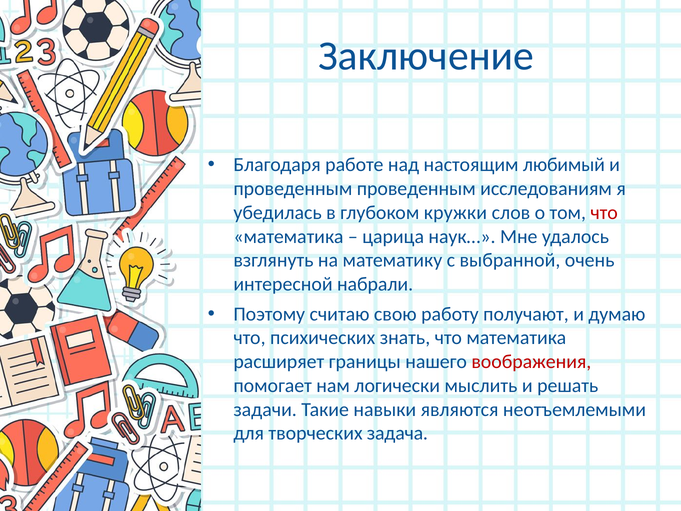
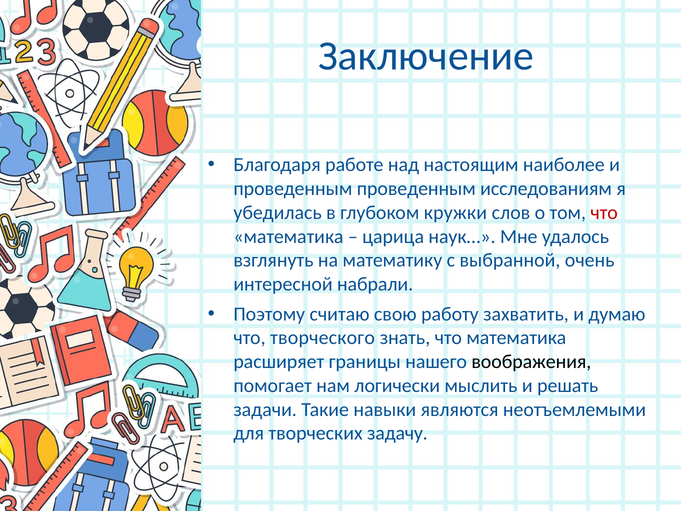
любимый: любимый -> наиболее (564, 165)
получают: получают -> захватить (526, 314)
психических: психических -> творческого (323, 338)
воображения colour: red -> black (531, 362)
задача: задача -> задачу (397, 433)
